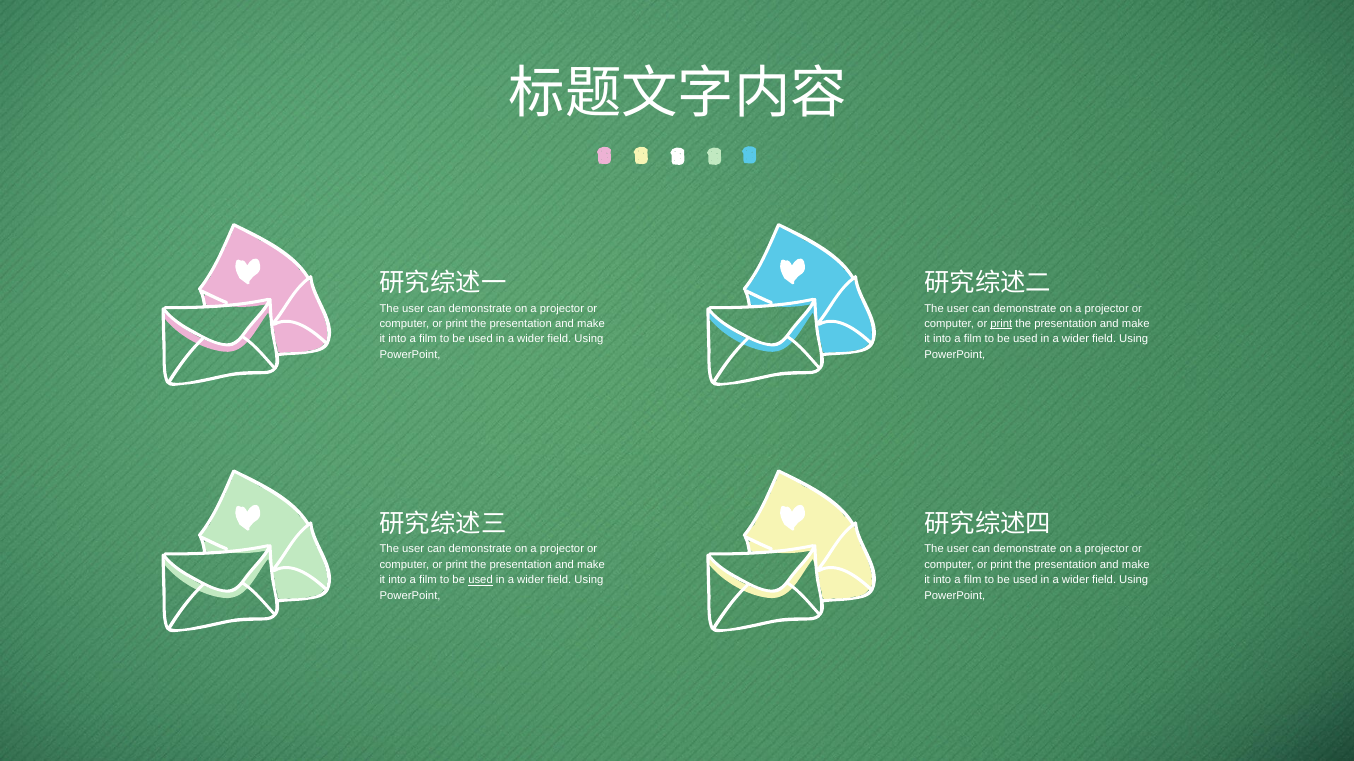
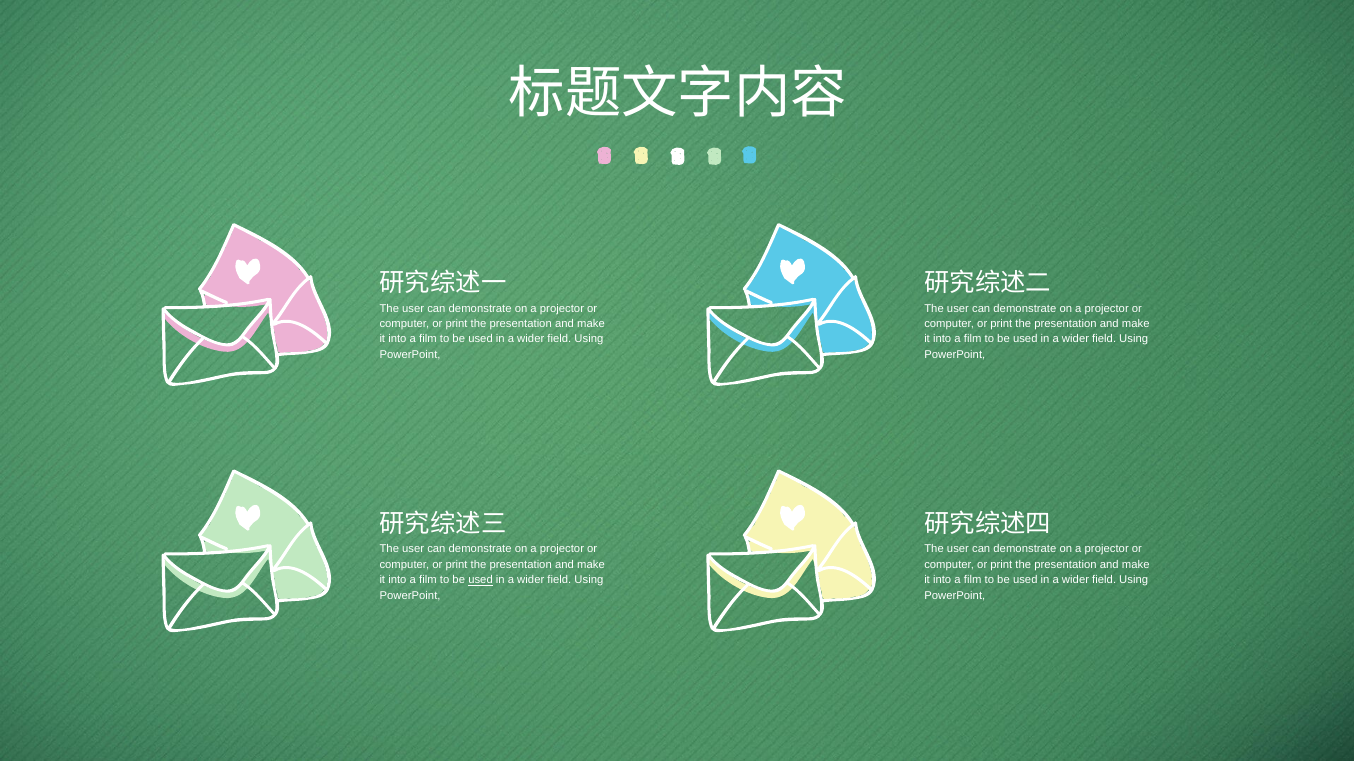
print underline: present -> none (1001, 324)
